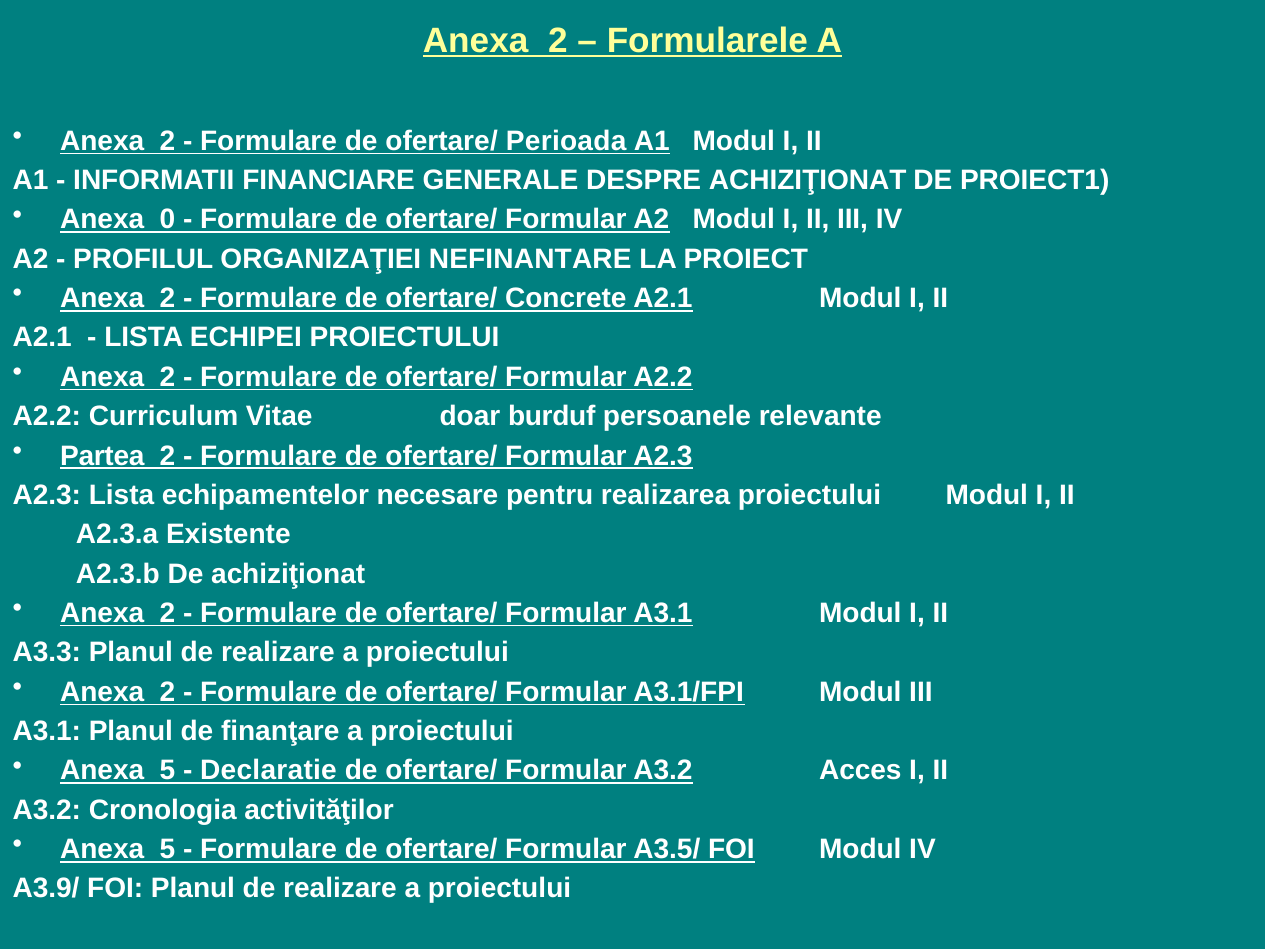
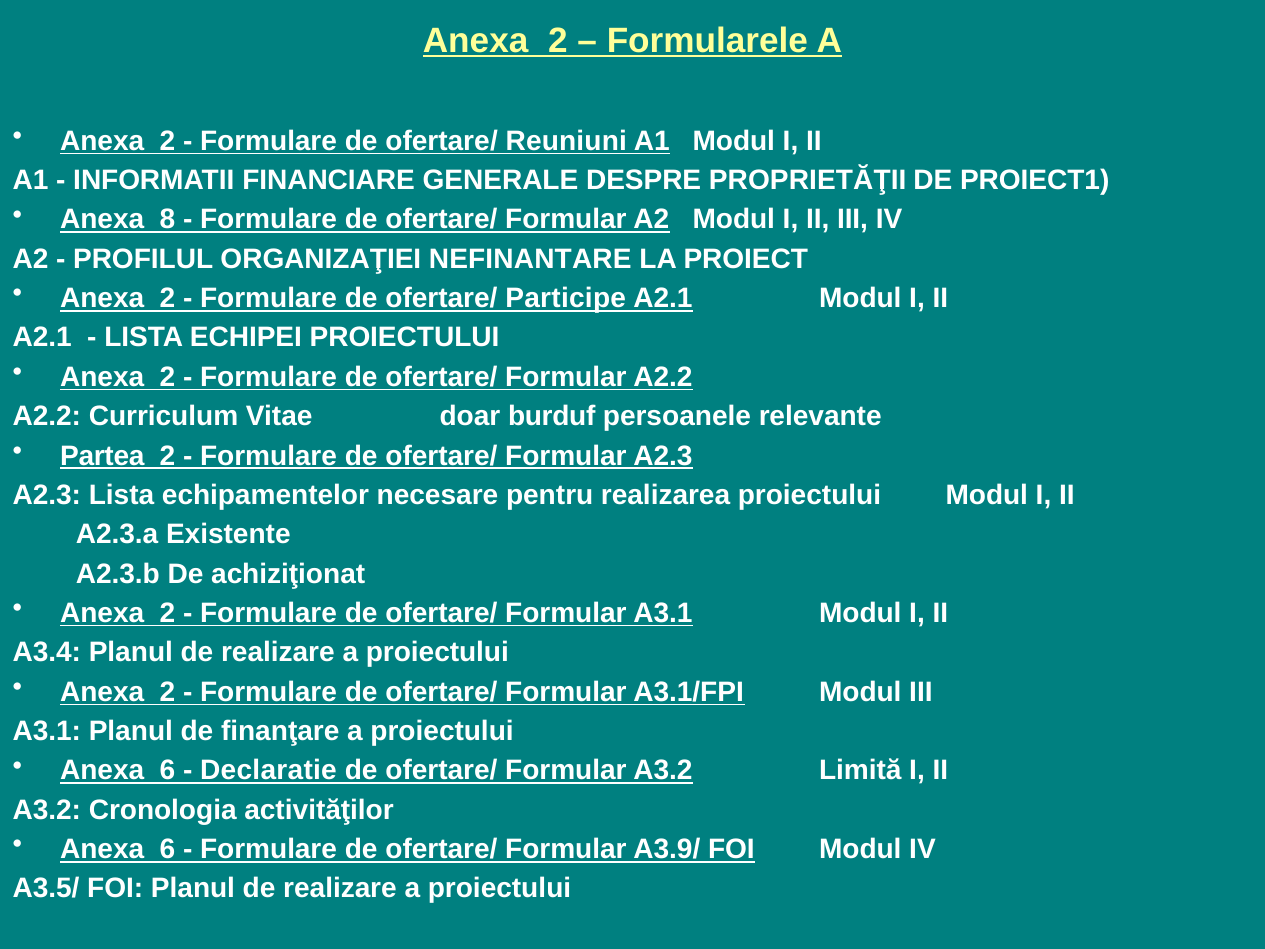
Perioada: Perioada -> Reuniuni (566, 141)
DESPRE ACHIZIŢIONAT: ACHIZIŢIONAT -> PROPRIETĂŢII (808, 180)
0: 0 -> 8 (168, 220)
Concrete: Concrete -> Participe (566, 298)
A3.3: A3.3 -> A3.4 (47, 652)
5: 5 -> 6 (168, 770)
Acces: Acces -> Limită (860, 770)
5: 5 -> 6 (168, 849)
A3.5/: A3.5/ -> A3.9/ (667, 849)
A3.9/: A3.9/ -> A3.5/ (46, 888)
